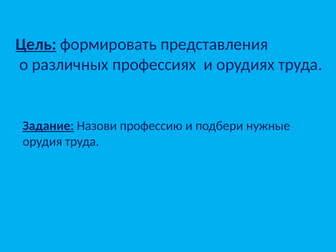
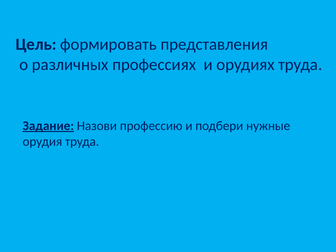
Цель underline: present -> none (36, 44)
